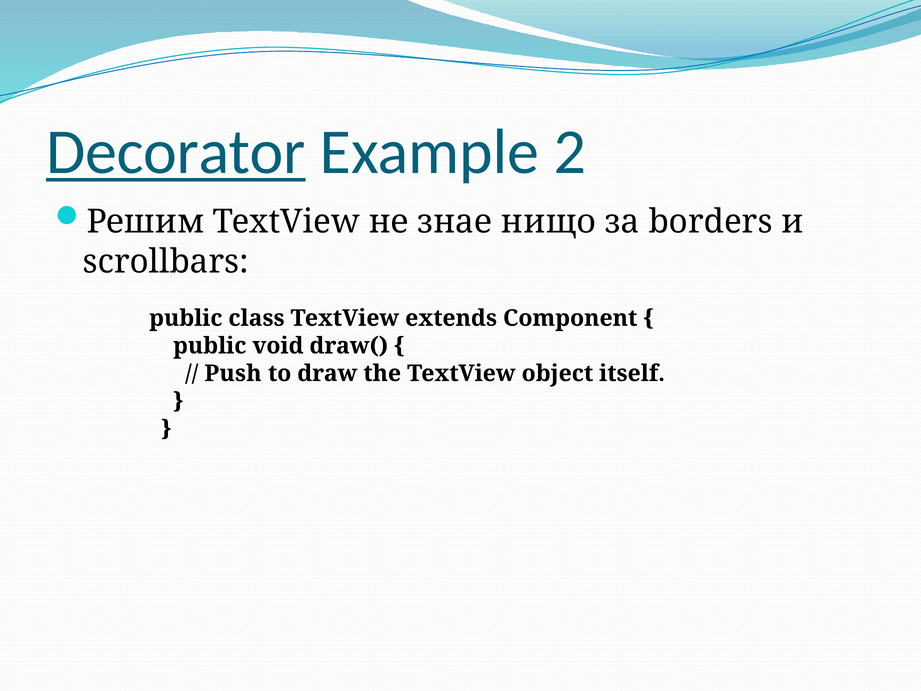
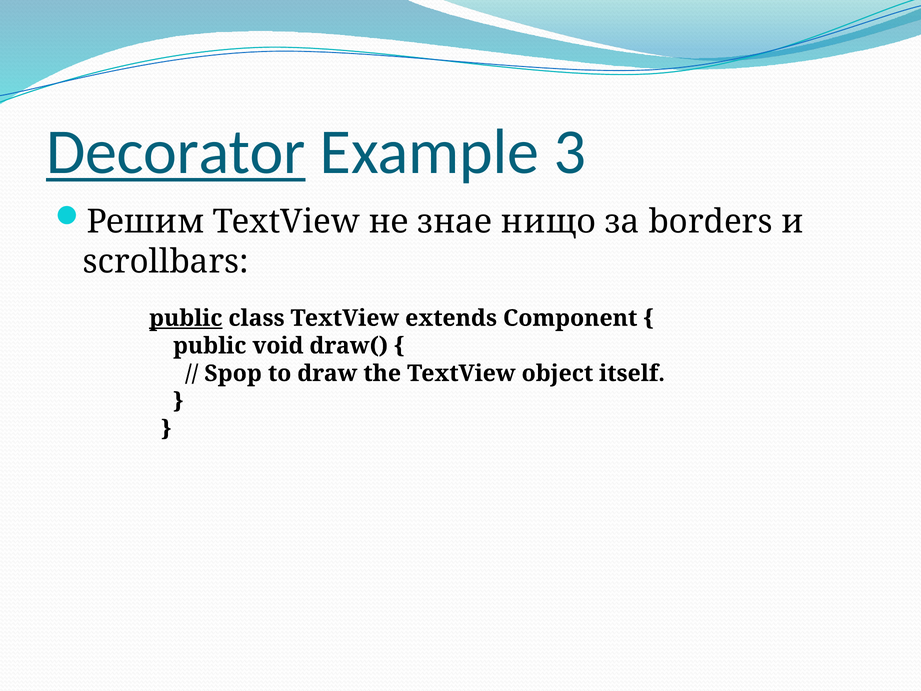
2: 2 -> 3 (570, 152)
public underline: none -> present (186, 318)
Push: Push -> Spop (233, 373)
